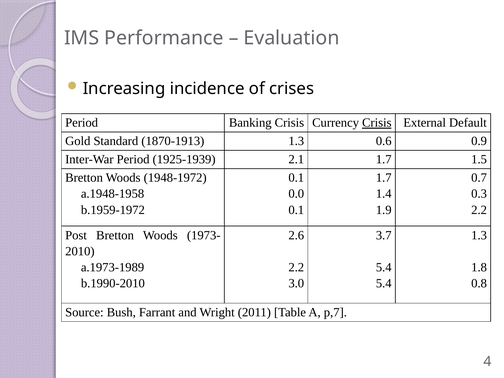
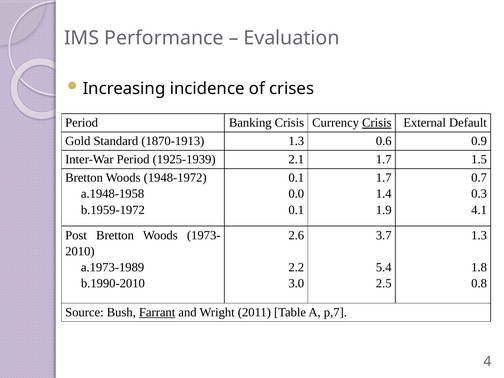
2.2: 2.2 -> 4.1 (479, 210)
5.4: 5.4 -> 2.5 (384, 283)
Farrant underline: none -> present (157, 312)
